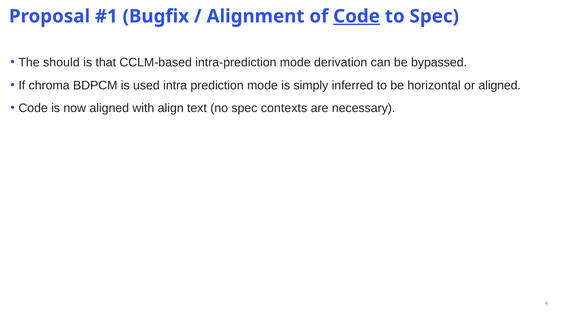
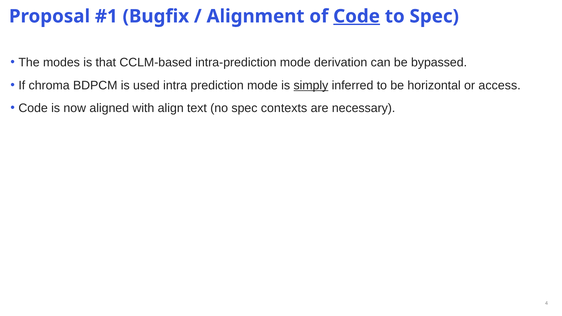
should: should -> modes (61, 63)
simply underline: none -> present (311, 85)
or aligned: aligned -> access (500, 85)
